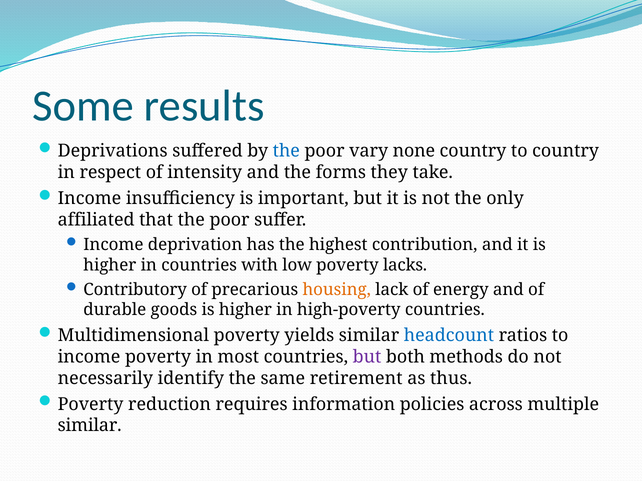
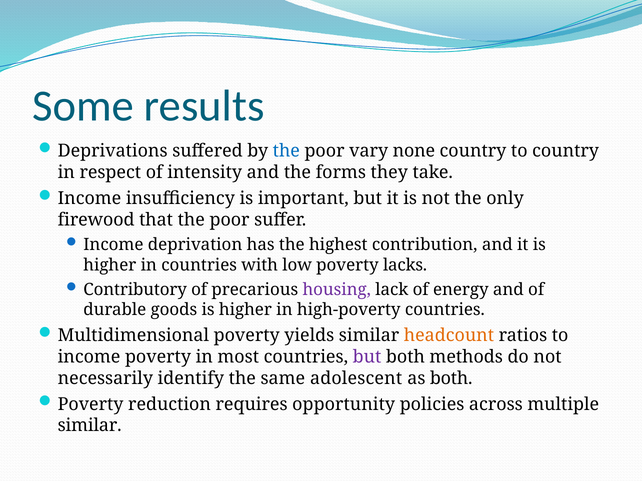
affiliated: affiliated -> firewood (96, 220)
housing colour: orange -> purple (337, 290)
headcount colour: blue -> orange (449, 336)
retirement: retirement -> adolescent (356, 379)
as thus: thus -> both (451, 379)
information: information -> opportunity (344, 405)
